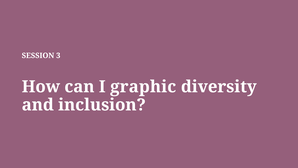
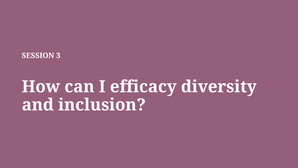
graphic: graphic -> efficacy (143, 87)
